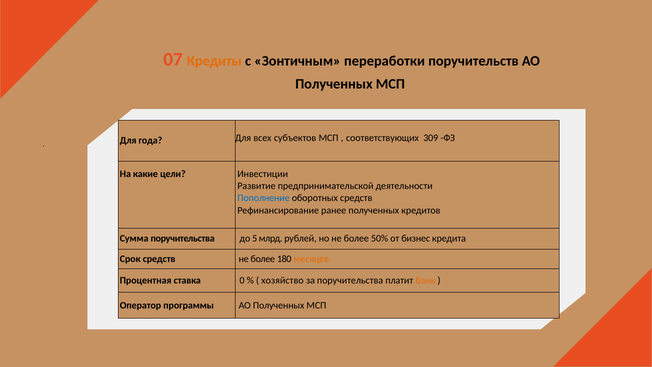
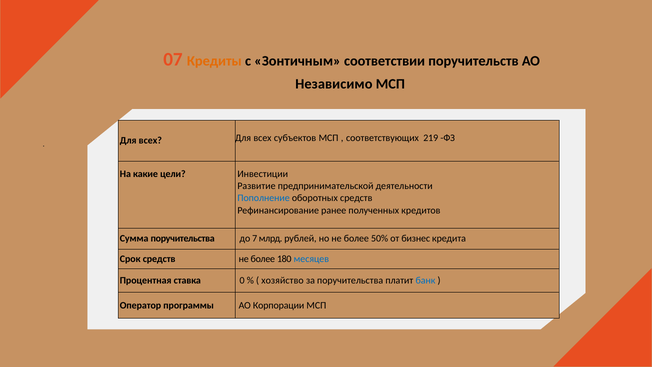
переработки: переработки -> соответствии (385, 61)
Полученных: Полученных -> Независимо (334, 84)
года: года -> всех (150, 141)
309: 309 -> 219 (431, 138)
5: 5 -> 7 (255, 239)
месяцев colour: orange -> blue (311, 259)
банк colour: orange -> blue (425, 280)
программы АО Полученных: Полученных -> Корпорации (279, 305)
